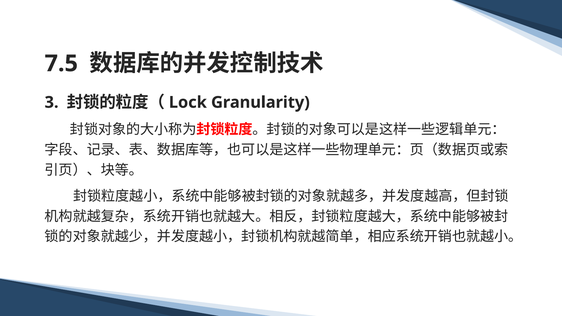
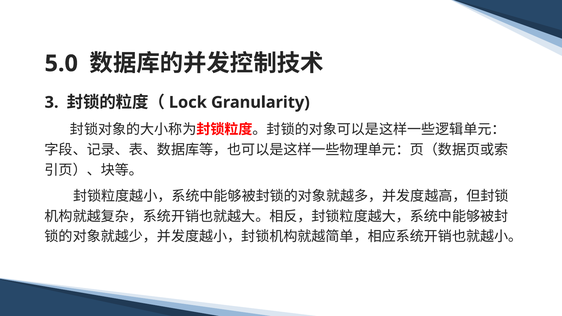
7.5: 7.5 -> 5.0 (61, 64)
